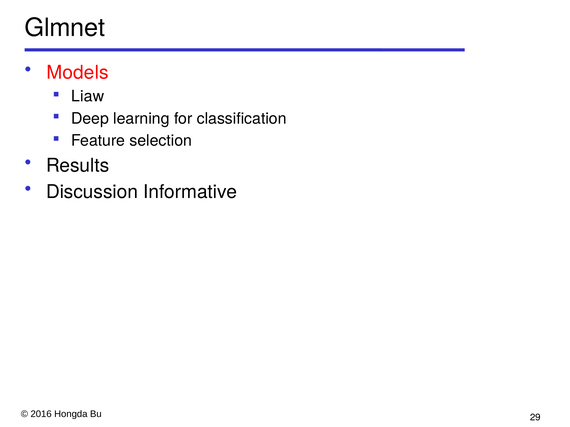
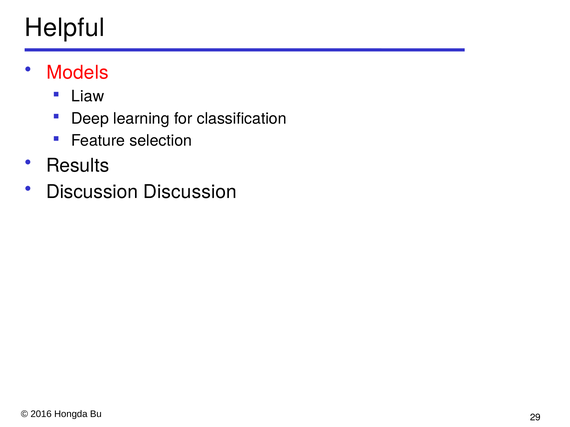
Glmnet: Glmnet -> Helpful (65, 28)
Discussion Informative: Informative -> Discussion (190, 192)
